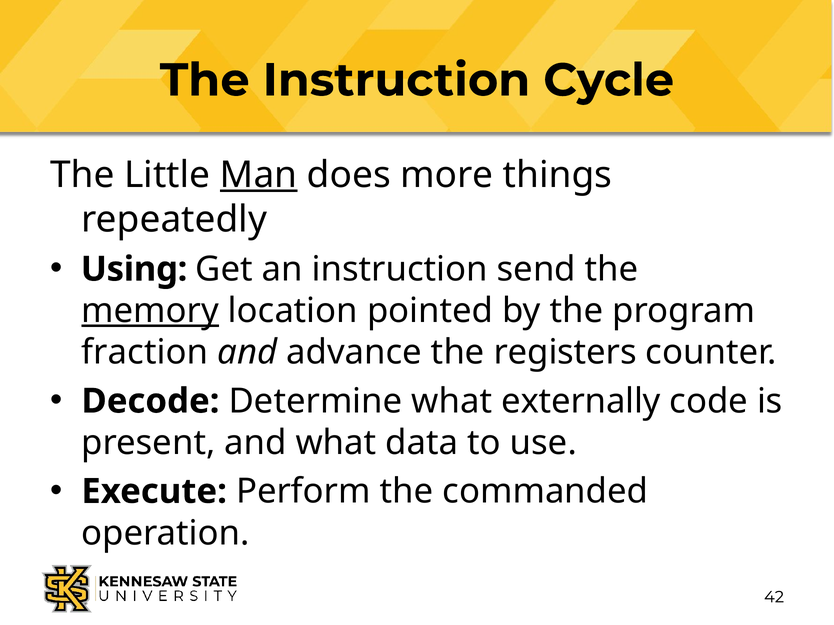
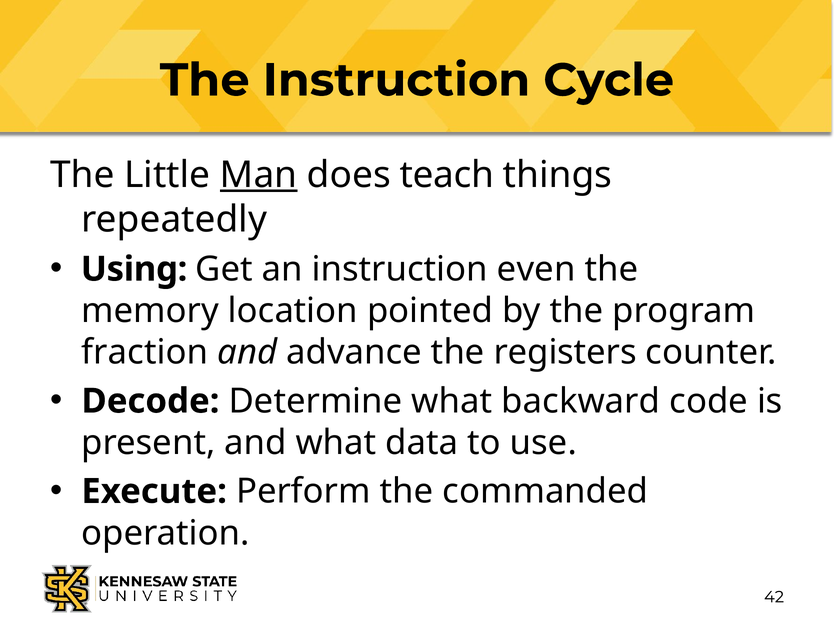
more: more -> teach (447, 175)
send: send -> even (536, 269)
memory underline: present -> none (150, 311)
externally: externally -> backward (581, 401)
